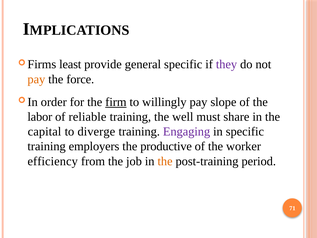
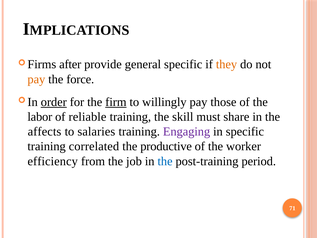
least: least -> after (70, 64)
they colour: purple -> orange (226, 64)
order underline: none -> present (54, 102)
slope: slope -> those (223, 102)
well: well -> skill (183, 117)
capital: capital -> affects (44, 131)
diverge: diverge -> salaries (96, 131)
employers: employers -> correlated (94, 146)
the colour: orange -> blue (165, 161)
